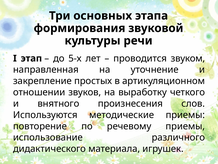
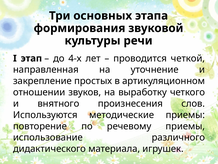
5-х: 5-х -> 4-х (75, 58)
звуком: звуком -> четкой (188, 58)
